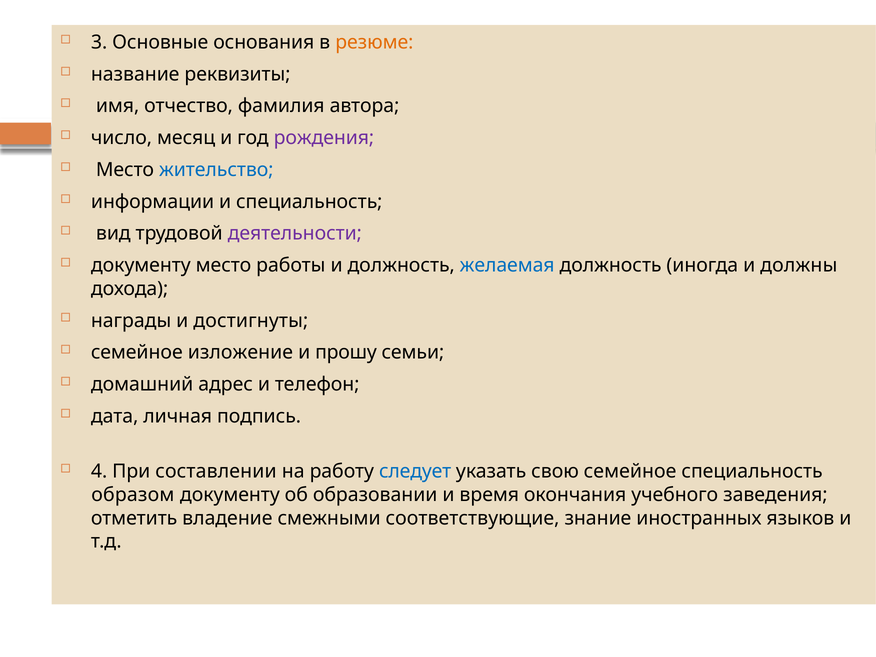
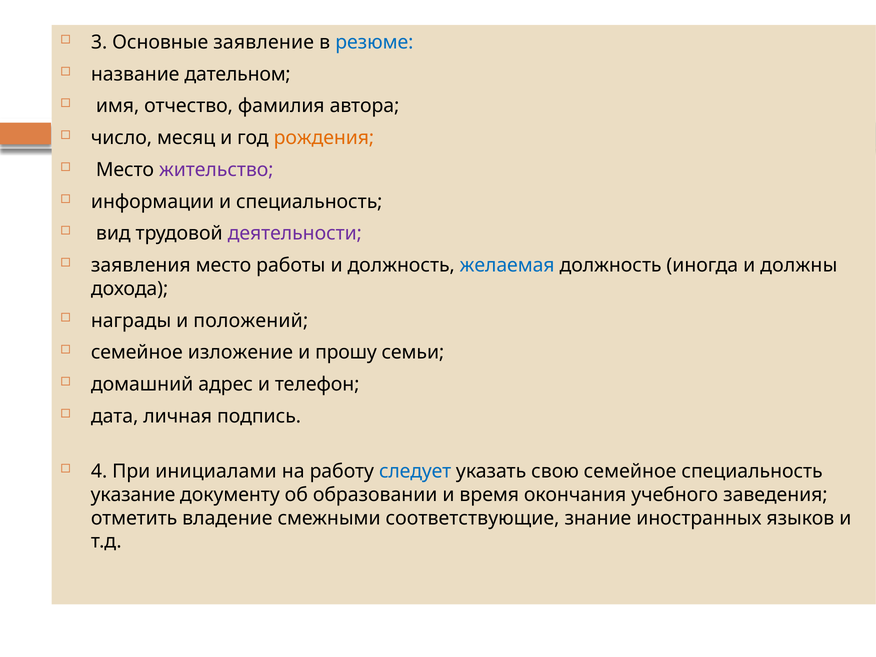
основания: основания -> заявление (264, 42)
резюме colour: orange -> blue (374, 42)
реквизиты: реквизиты -> дательном (238, 74)
рождения colour: purple -> orange (324, 138)
жительство colour: blue -> purple (216, 170)
документу: документу -> заявления (141, 265)
достигнуты: достигнуты -> положений (251, 321)
составлении: составлении -> инициалами (216, 471)
образом: образом -> указание (133, 495)
